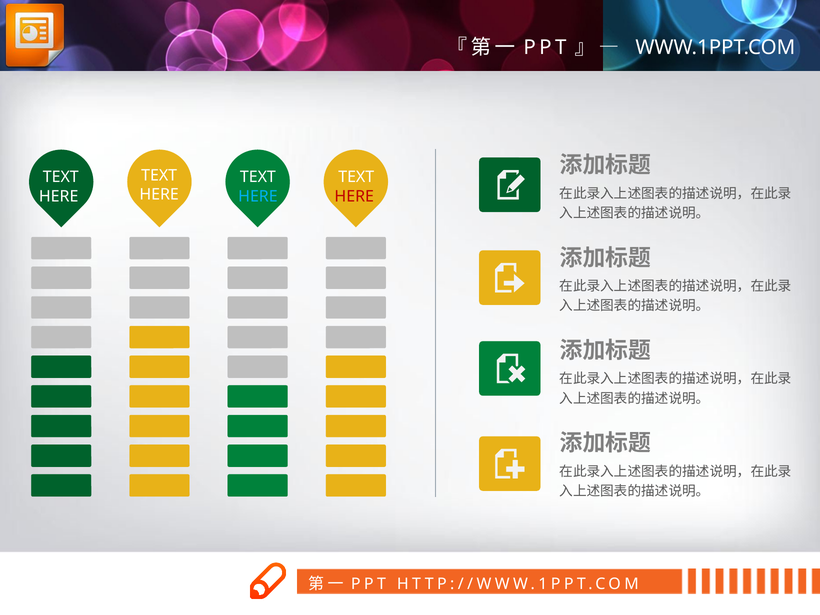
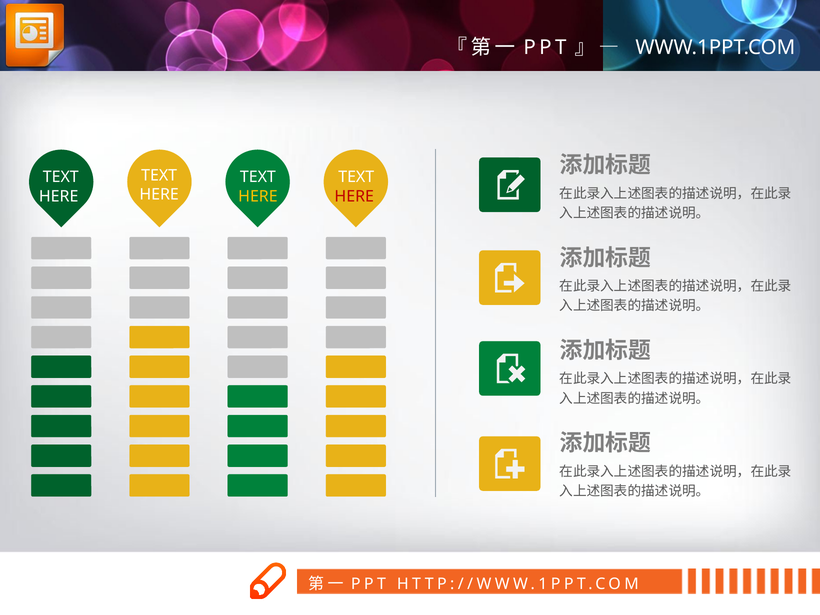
HERE colour: light blue -> yellow (258, 196)
